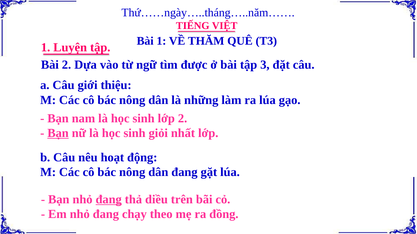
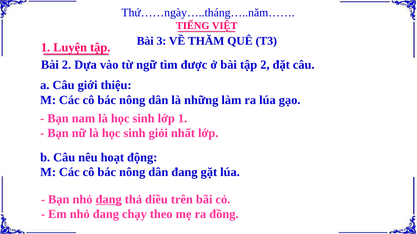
Bài 1: 1 -> 3 (161, 41)
tập 3: 3 -> 2 (265, 65)
lớp 2: 2 -> 1 (183, 118)
Bạn underline: present -> none (58, 133)
